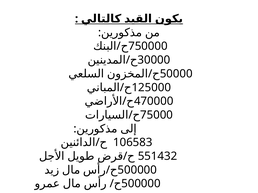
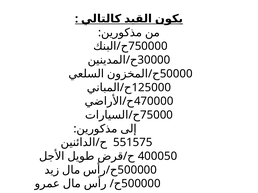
106583: 106583 -> 551575 (133, 143)
551432: 551432 -> 400050 (157, 157)
